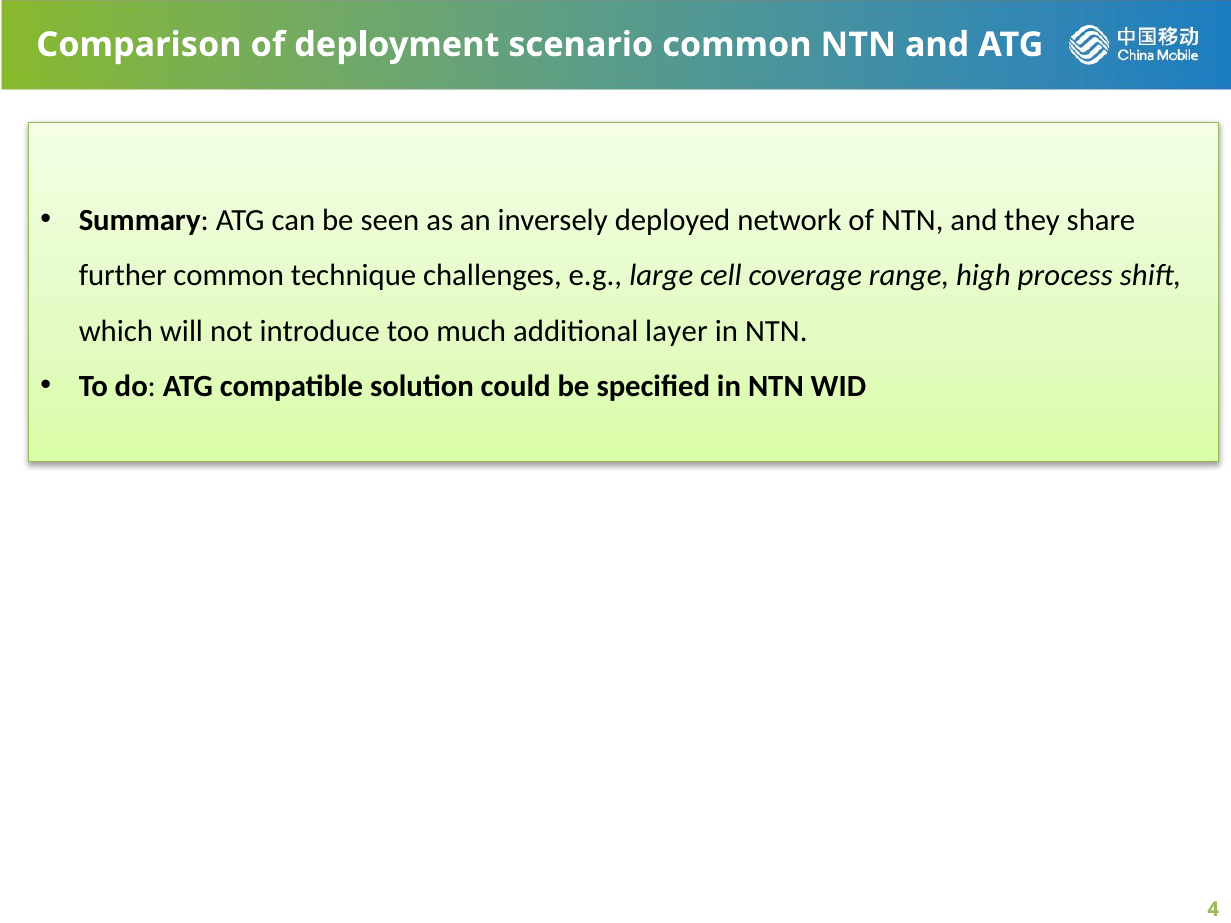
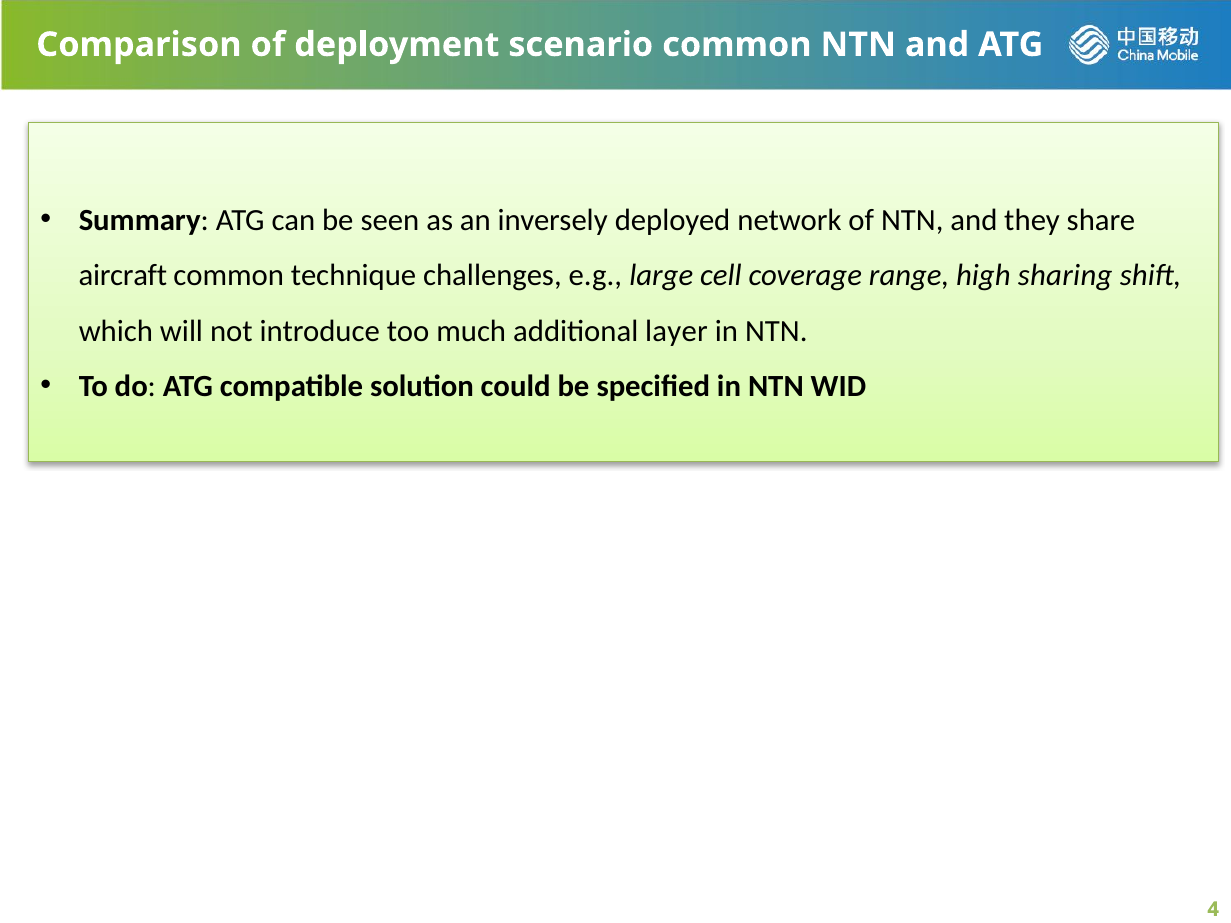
further: further -> aircraft (123, 276)
process: process -> sharing (1065, 276)
